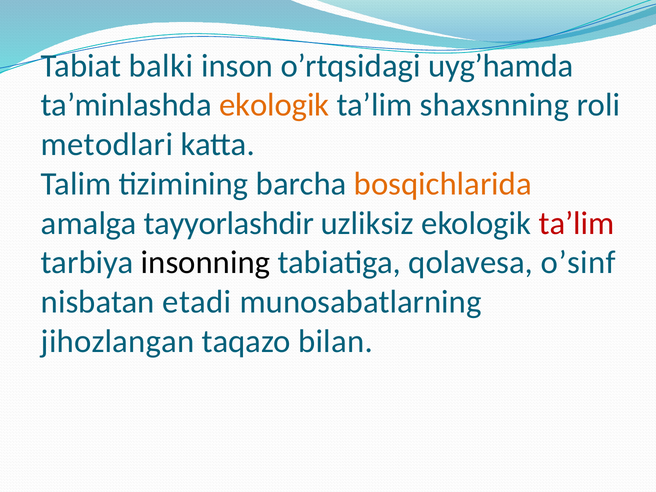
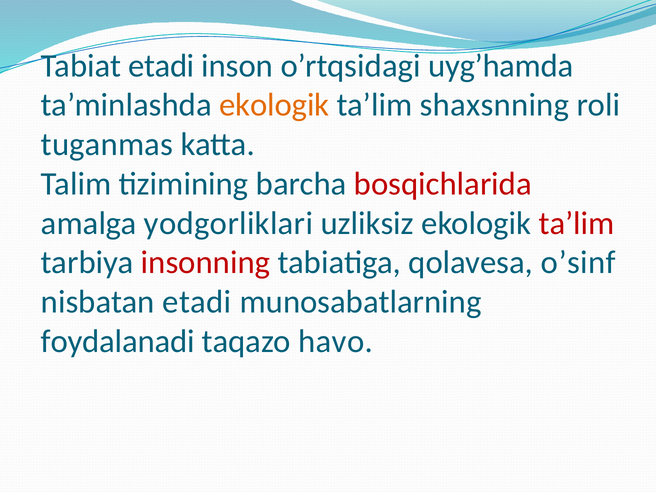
Tabiat balki: balki -> etadi (161, 66)
metodlari: metodlari -> tuganmas (107, 145)
bosqichlarida colour: orange -> red (443, 184)
tayyorlashdir: tayyorlashdir -> yodgorliklari (229, 223)
insonning colour: black -> red (205, 263)
jihozlangan: jihozlangan -> foydalanadi (118, 341)
bilan: bilan -> havo (336, 341)
